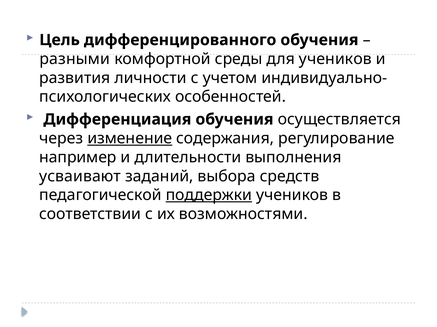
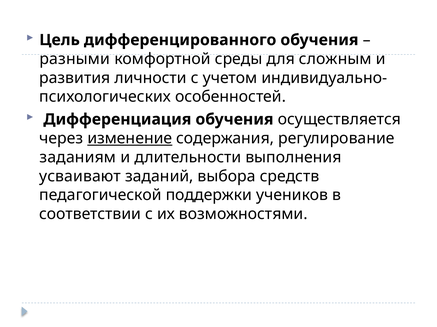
для учеников: учеников -> сложным (335, 59)
например: например -> заданиям (78, 158)
поддержки underline: present -> none (209, 196)
